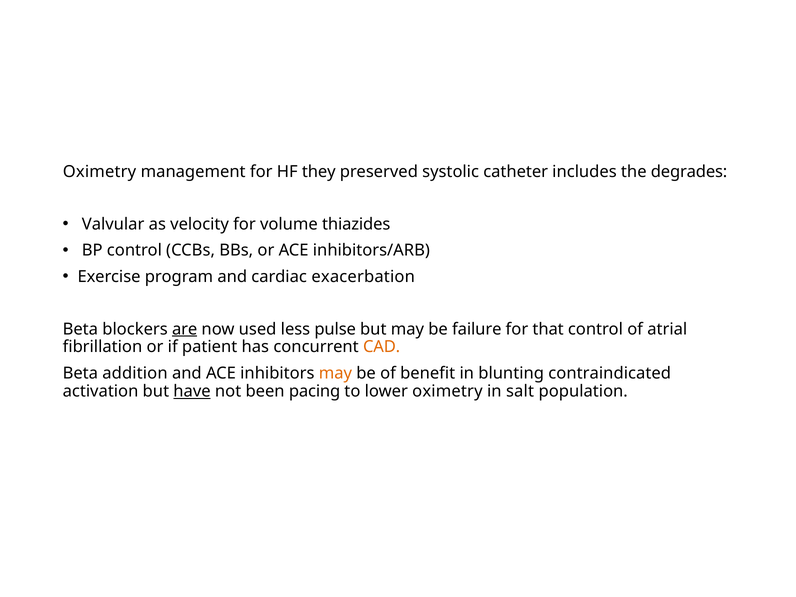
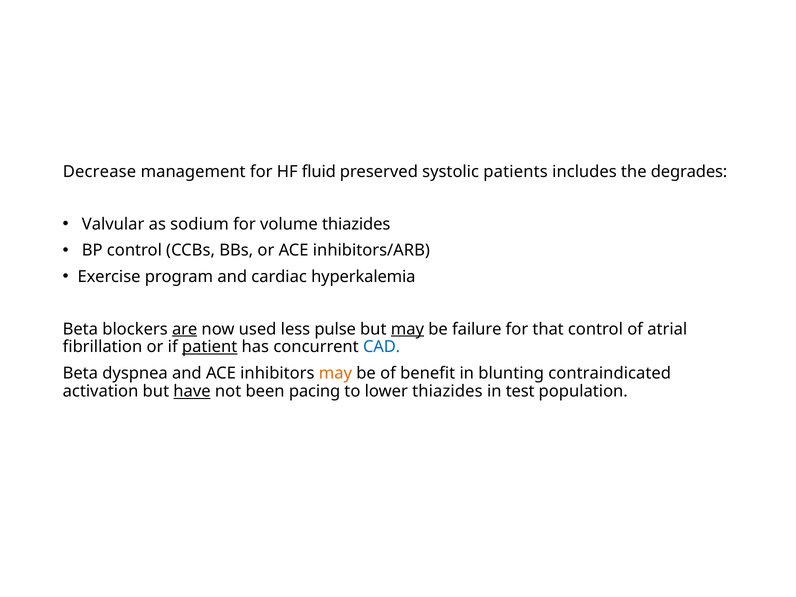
Oximetry: Oximetry -> Decrease (99, 172)
they: they -> fluid (319, 172)
catheter: catheter -> patients (516, 172)
velocity: velocity -> sodium (200, 224)
exacerbation: exacerbation -> hyperkalemia (363, 277)
may underline: none -> present (407, 329)
patient underline: none -> present (210, 347)
CAD colour: orange -> blue (382, 347)
addition: addition -> dyspnea (135, 373)
lower oximetry: oximetry -> thiazides (447, 391)
salt: salt -> test (520, 391)
